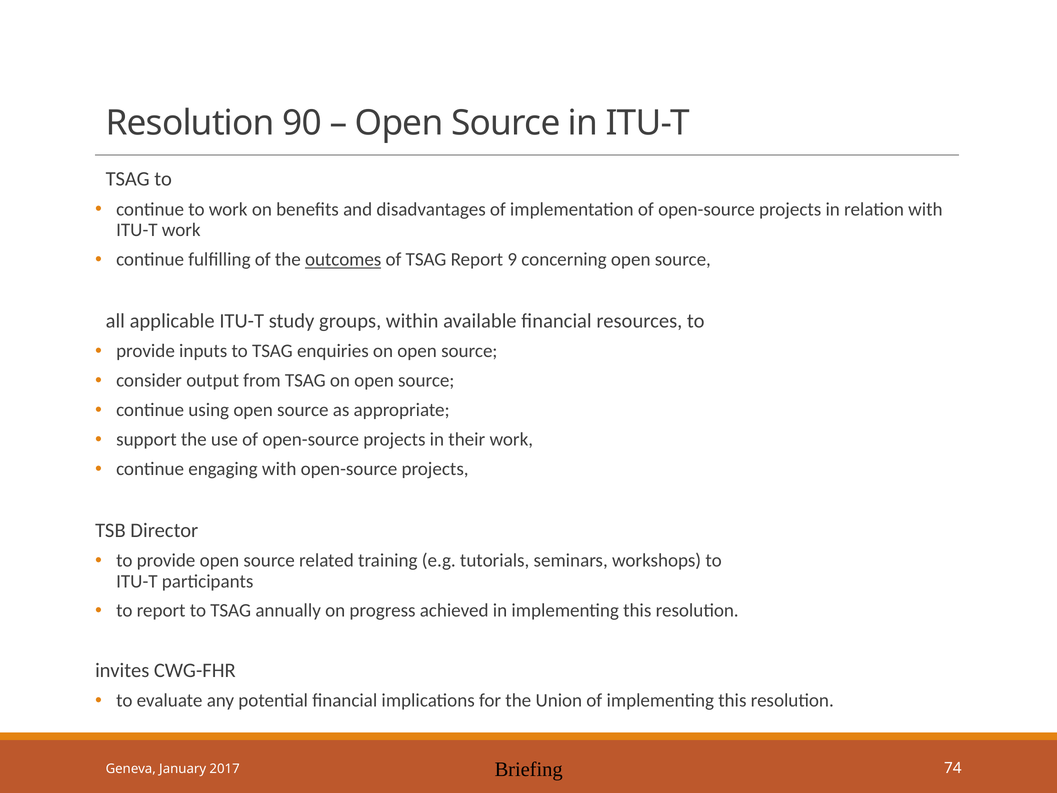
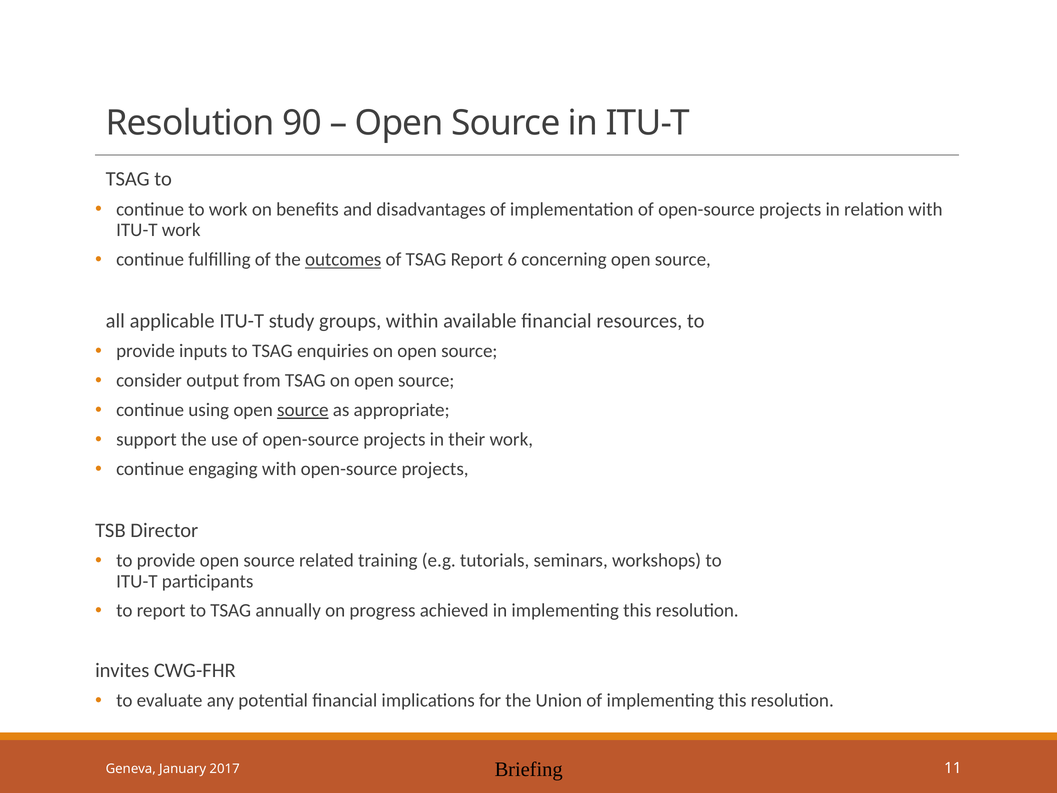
9: 9 -> 6 (512, 260)
source underline: none -> present (303, 410)
74: 74 -> 11 (953, 768)
